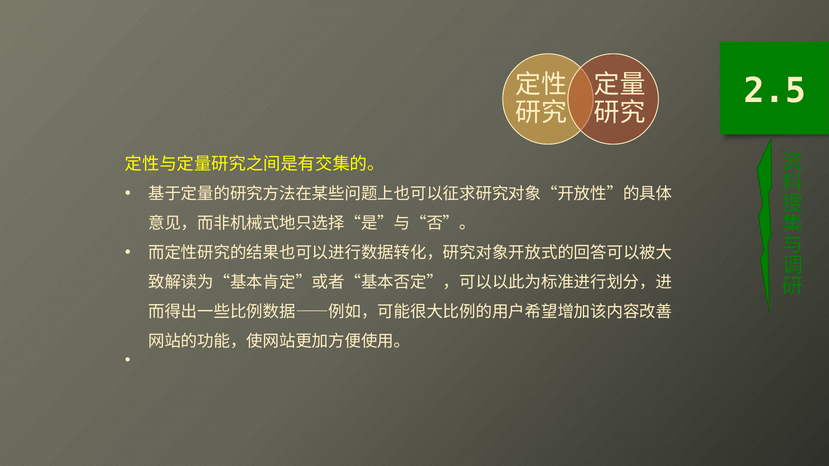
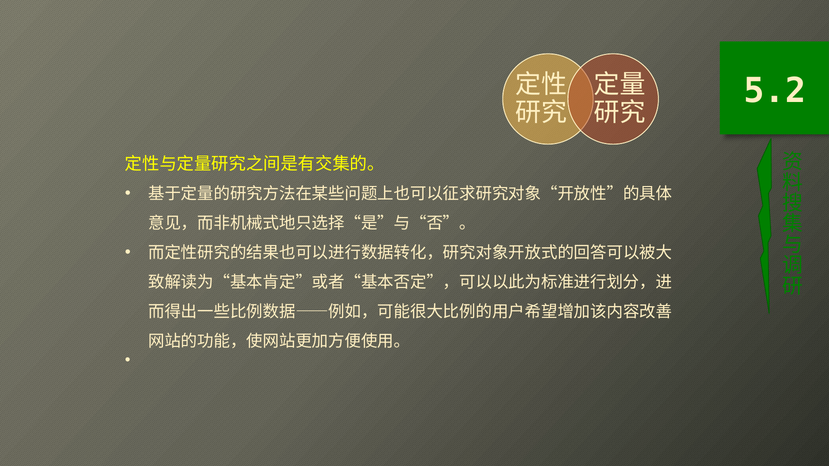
2.5: 2.5 -> 5.2 (775, 91)
